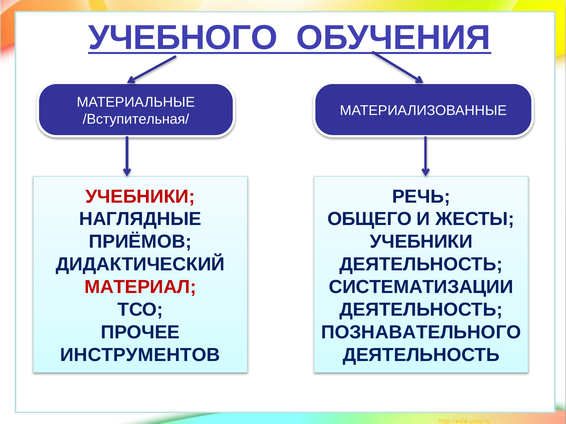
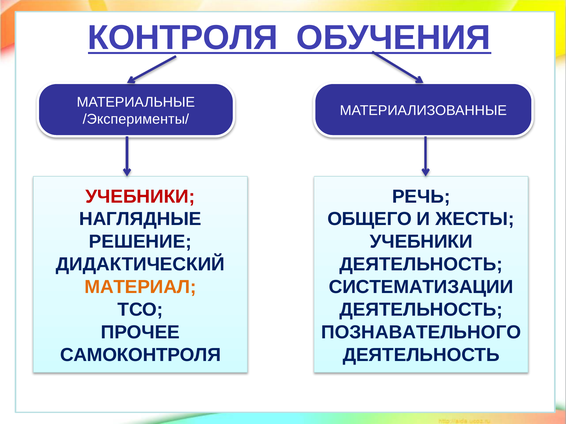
УЧЕБНОГО: УЧЕБНОГО -> КОНТРОЛЯ (183, 38)
/Вступительная/: /Вступительная/ -> /Эксперименты/ (136, 119)
ПРИЁМОВ: ПРИЁМОВ -> РЕШЕНИЕ (140, 242)
МАТЕРИАЛ colour: red -> orange (140, 287)
ИНСТРУМЕНТОВ: ИНСТРУМЕНТОВ -> САМОКОНТРОЛЯ (140, 355)
